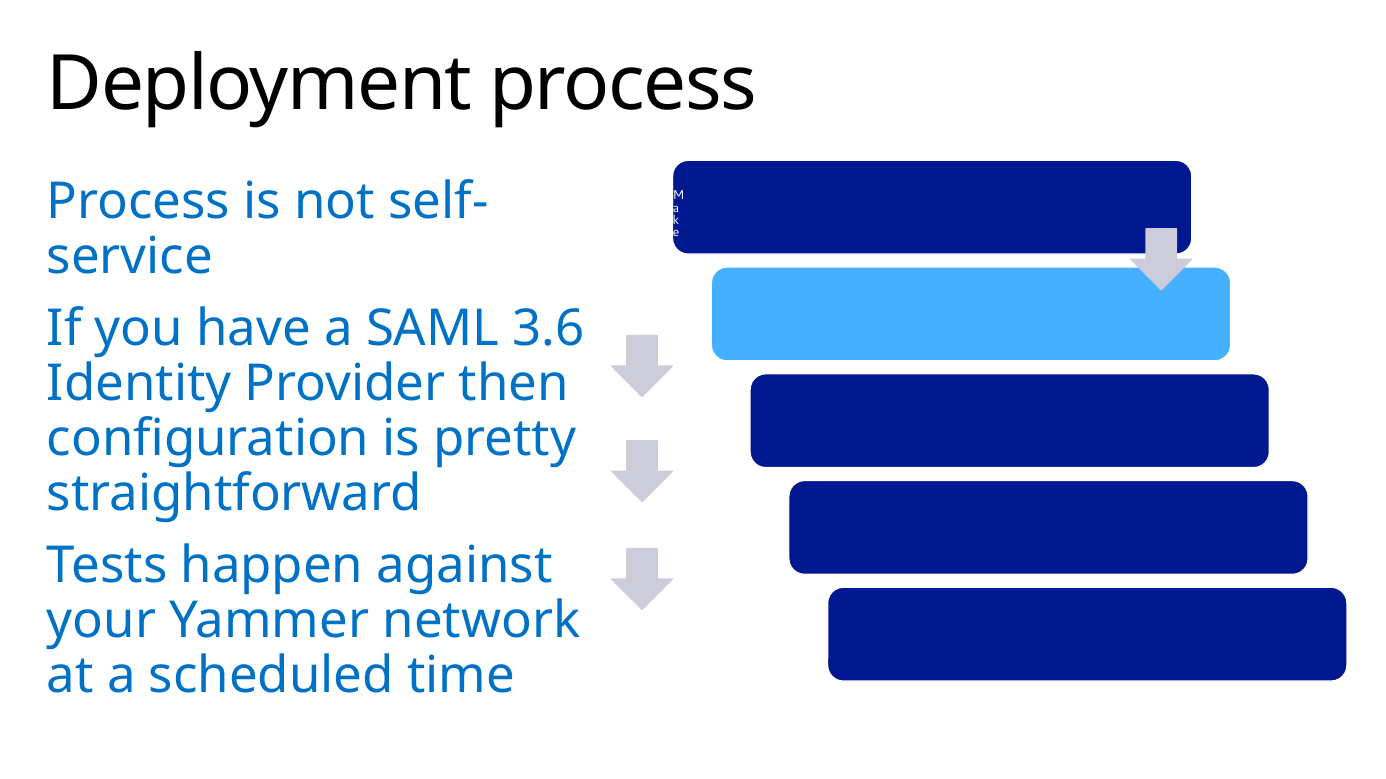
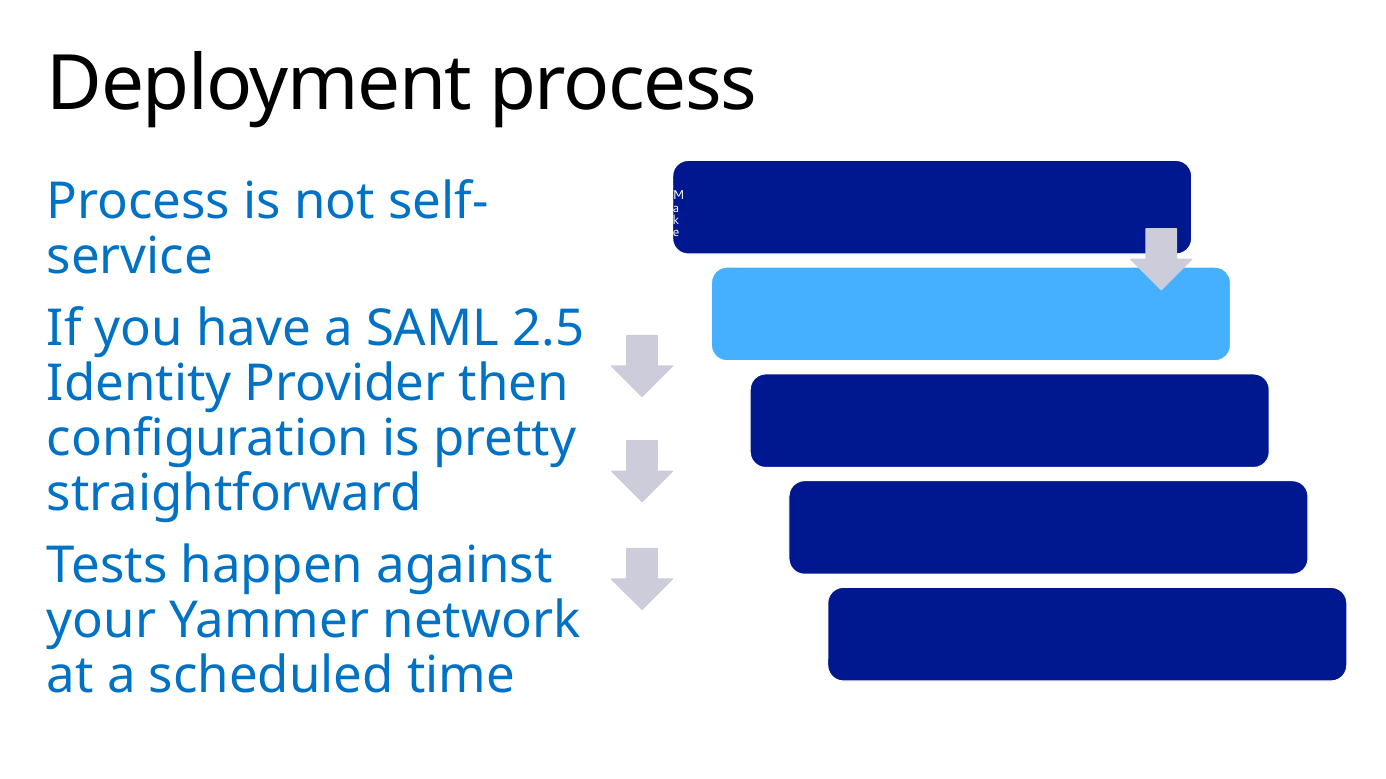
3.6: 3.6 -> 2.5 (549, 329)
